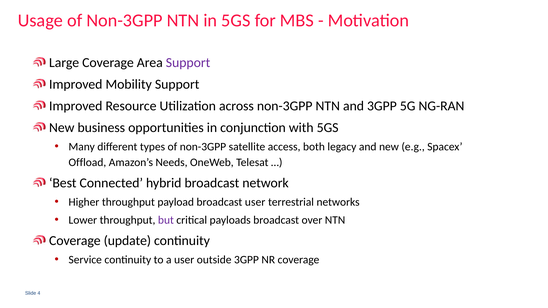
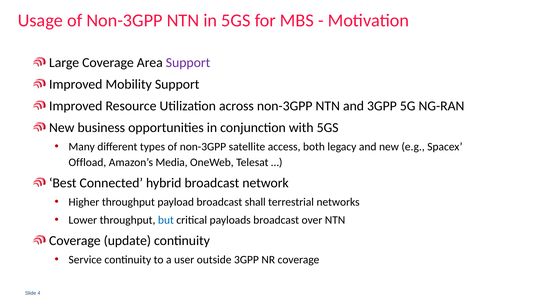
Needs: Needs -> Media (172, 163)
broadcast user: user -> shall (255, 202)
but colour: purple -> blue (166, 220)
